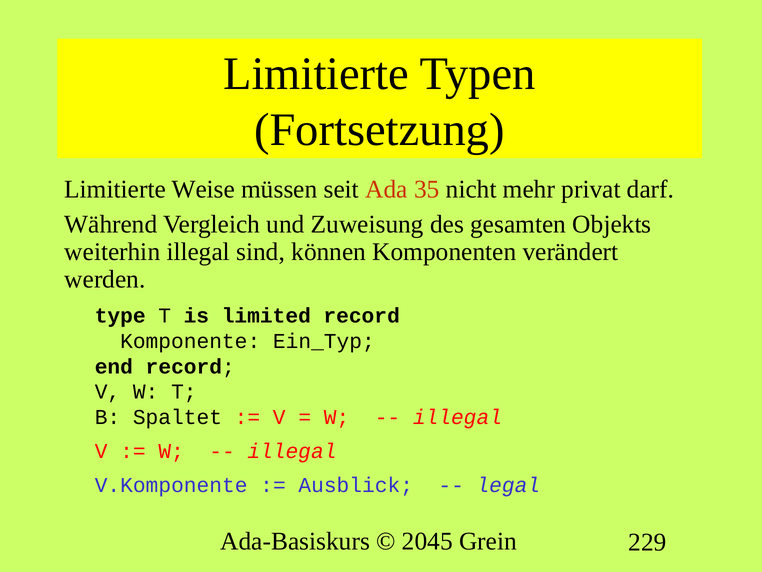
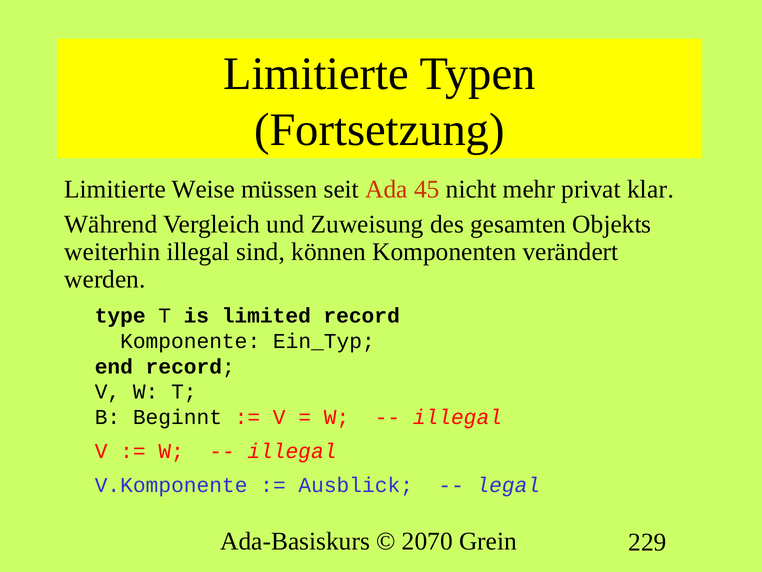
35: 35 -> 45 (427, 189)
darf: darf -> klar (650, 189)
Spaltet: Spaltet -> Beginnt (177, 417)
2045: 2045 -> 2070 (427, 541)
